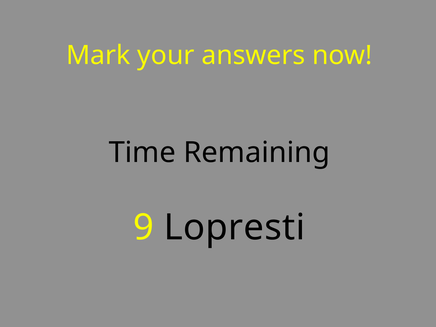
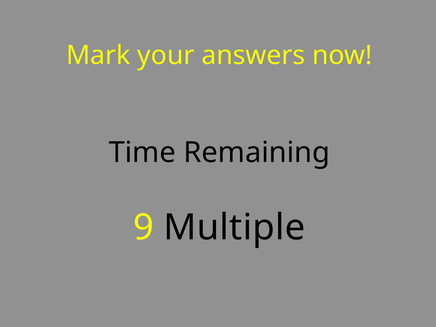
Lopresti: Lopresti -> Multiple (234, 227)
